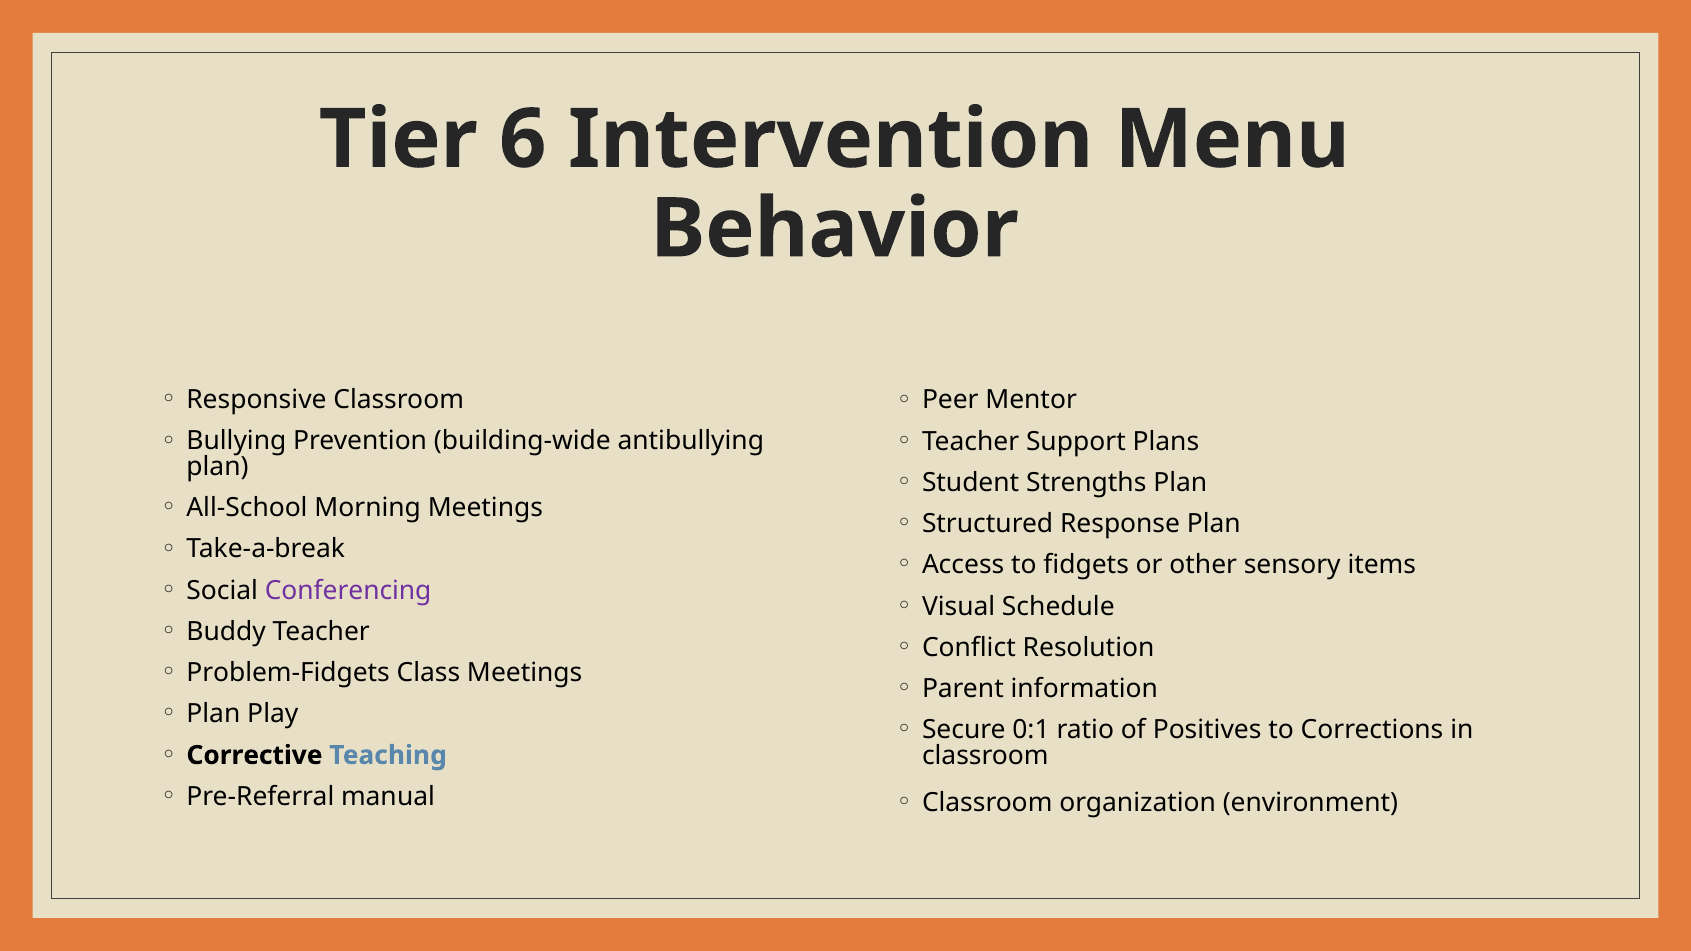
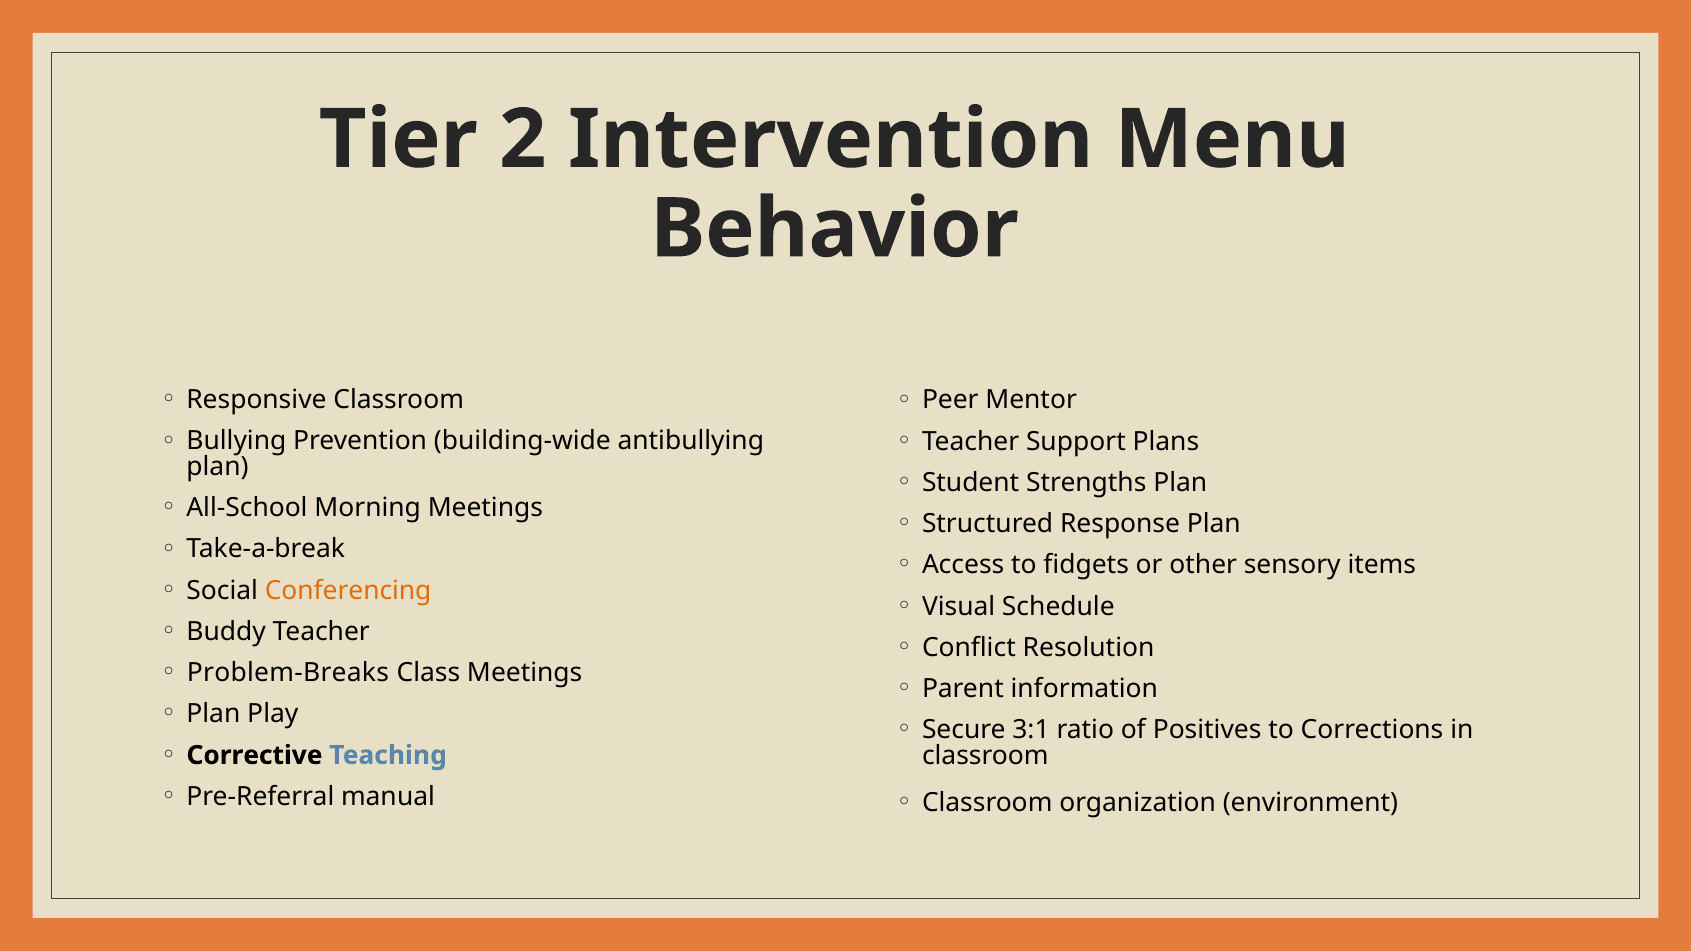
6: 6 -> 2 (523, 140)
Conferencing colour: purple -> orange (348, 590)
Problem-Fidgets: Problem-Fidgets -> Problem-Breaks (288, 673)
0:1: 0:1 -> 3:1 (1031, 730)
